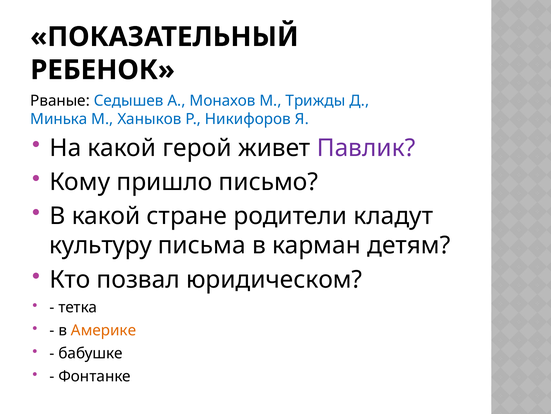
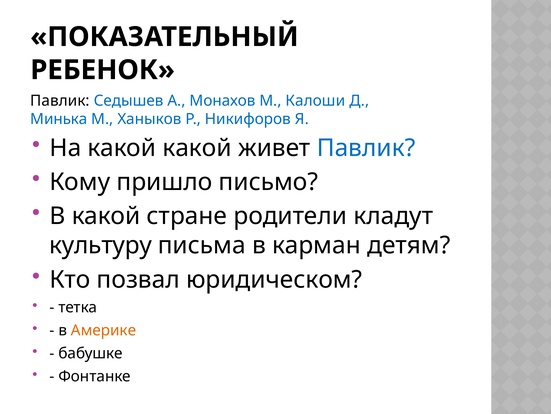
Рваные: Рваные -> Павлик (60, 101)
Трижды: Трижды -> Калоши (315, 101)
какой герой: герой -> какой (197, 148)
Павлик colour: purple -> blue (366, 148)
